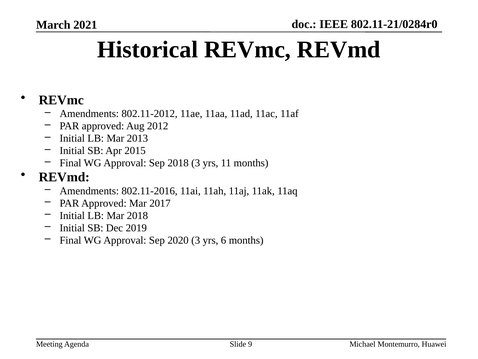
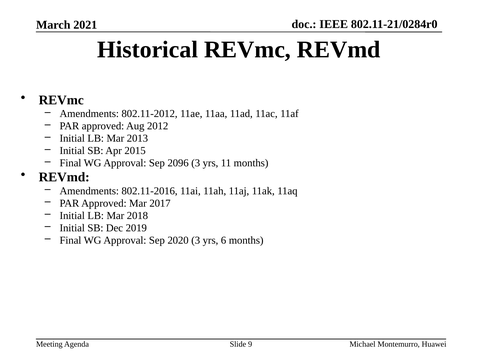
Sep 2018: 2018 -> 2096 (178, 163)
